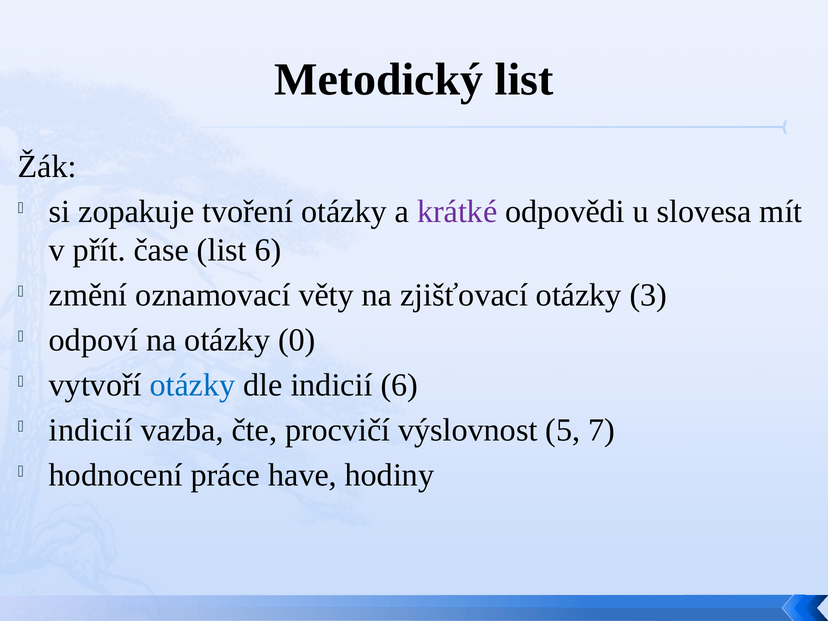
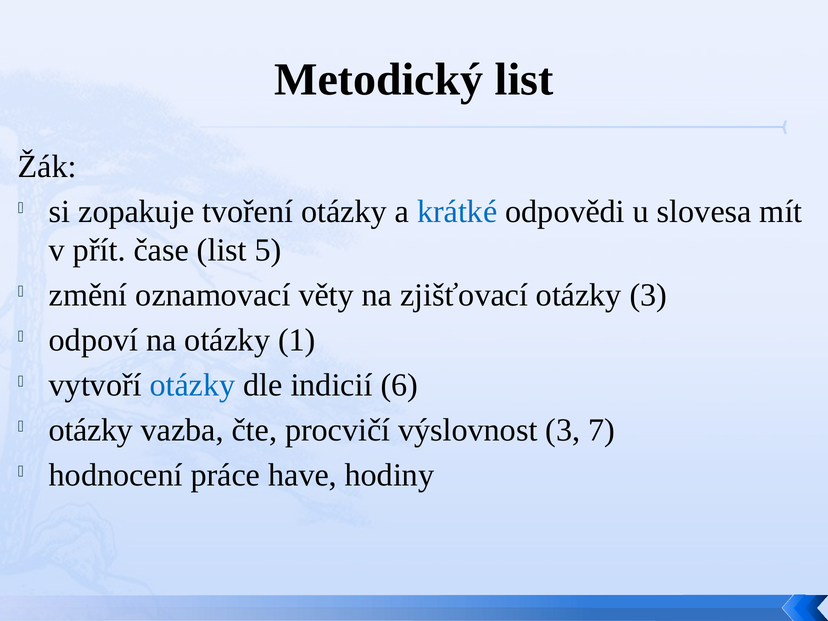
krátké colour: purple -> blue (457, 212)
list 6: 6 -> 5 (268, 250)
0: 0 -> 1 (297, 340)
indicií: indicií -> otázky (91, 430)
výslovnost 5: 5 -> 3 (563, 430)
